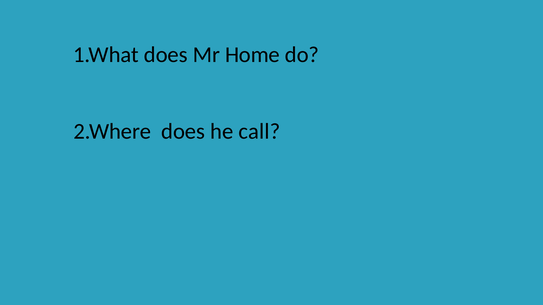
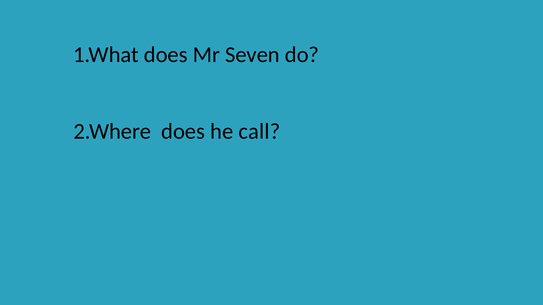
Home: Home -> Seven (252, 55)
